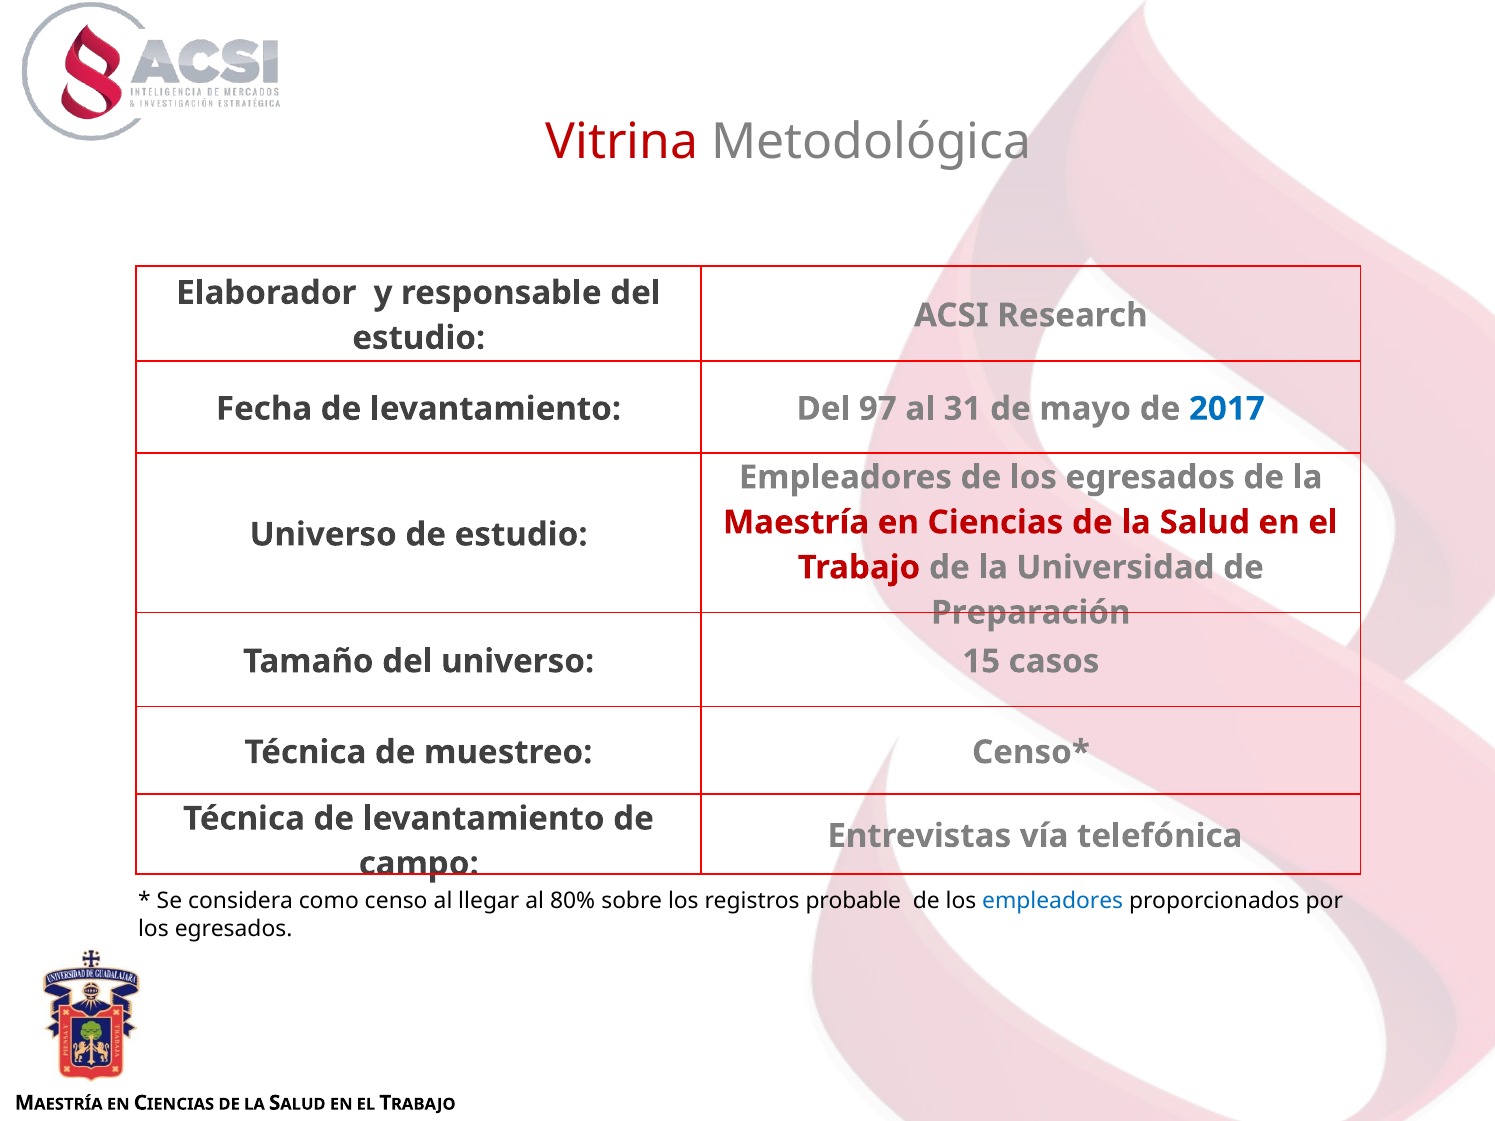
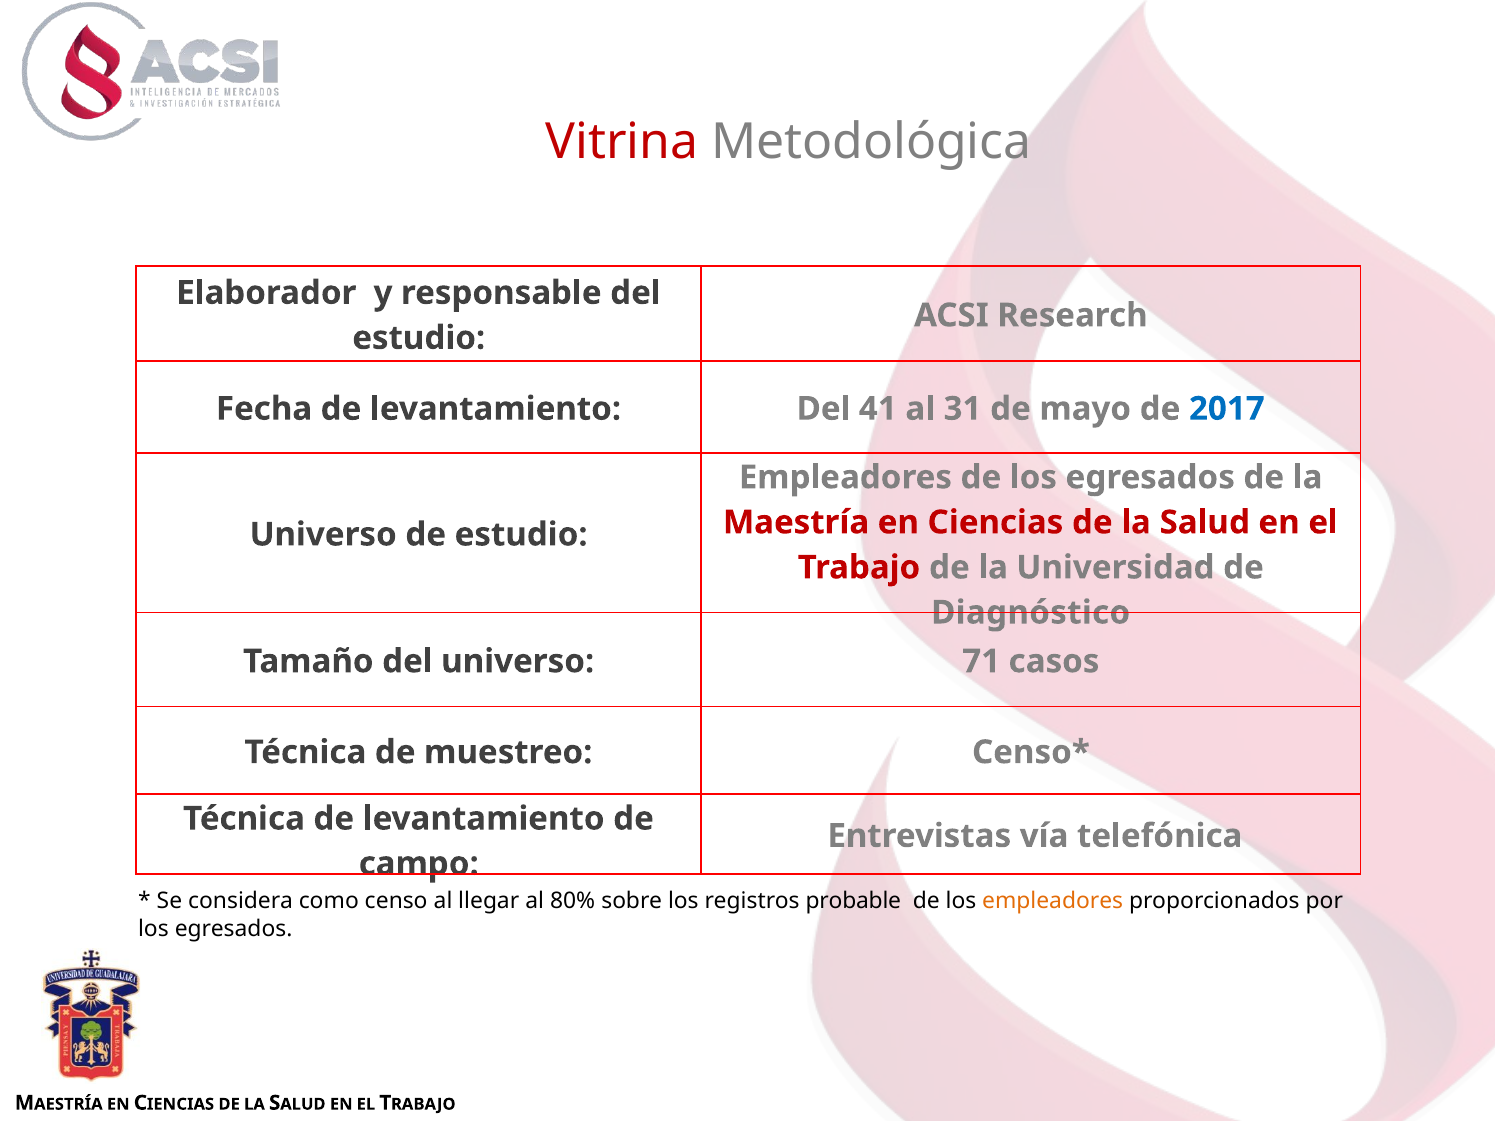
97: 97 -> 41 (878, 409)
Preparación: Preparación -> Diagnóstico (1031, 613)
15: 15 -> 71 (981, 662)
empleadores colour: blue -> orange (1053, 901)
